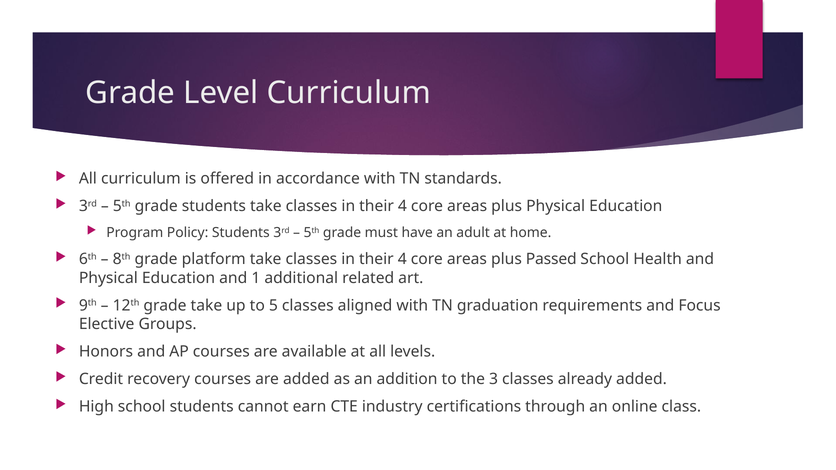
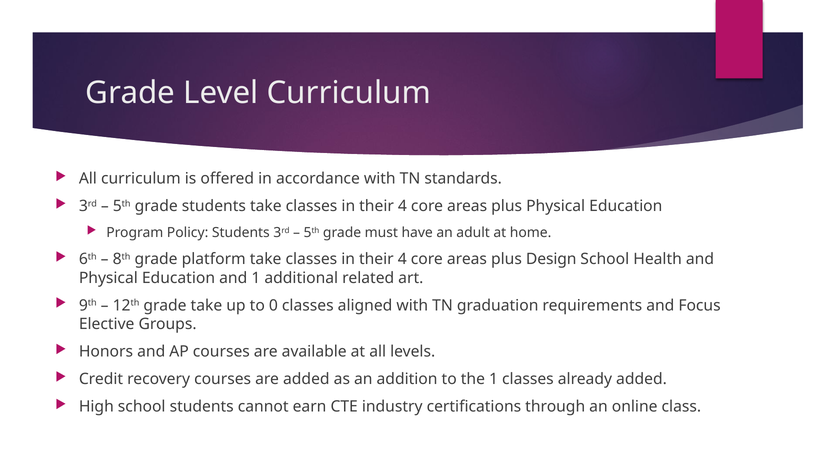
Passed: Passed -> Design (551, 259)
5: 5 -> 0 (273, 306)
the 3: 3 -> 1 (494, 380)
